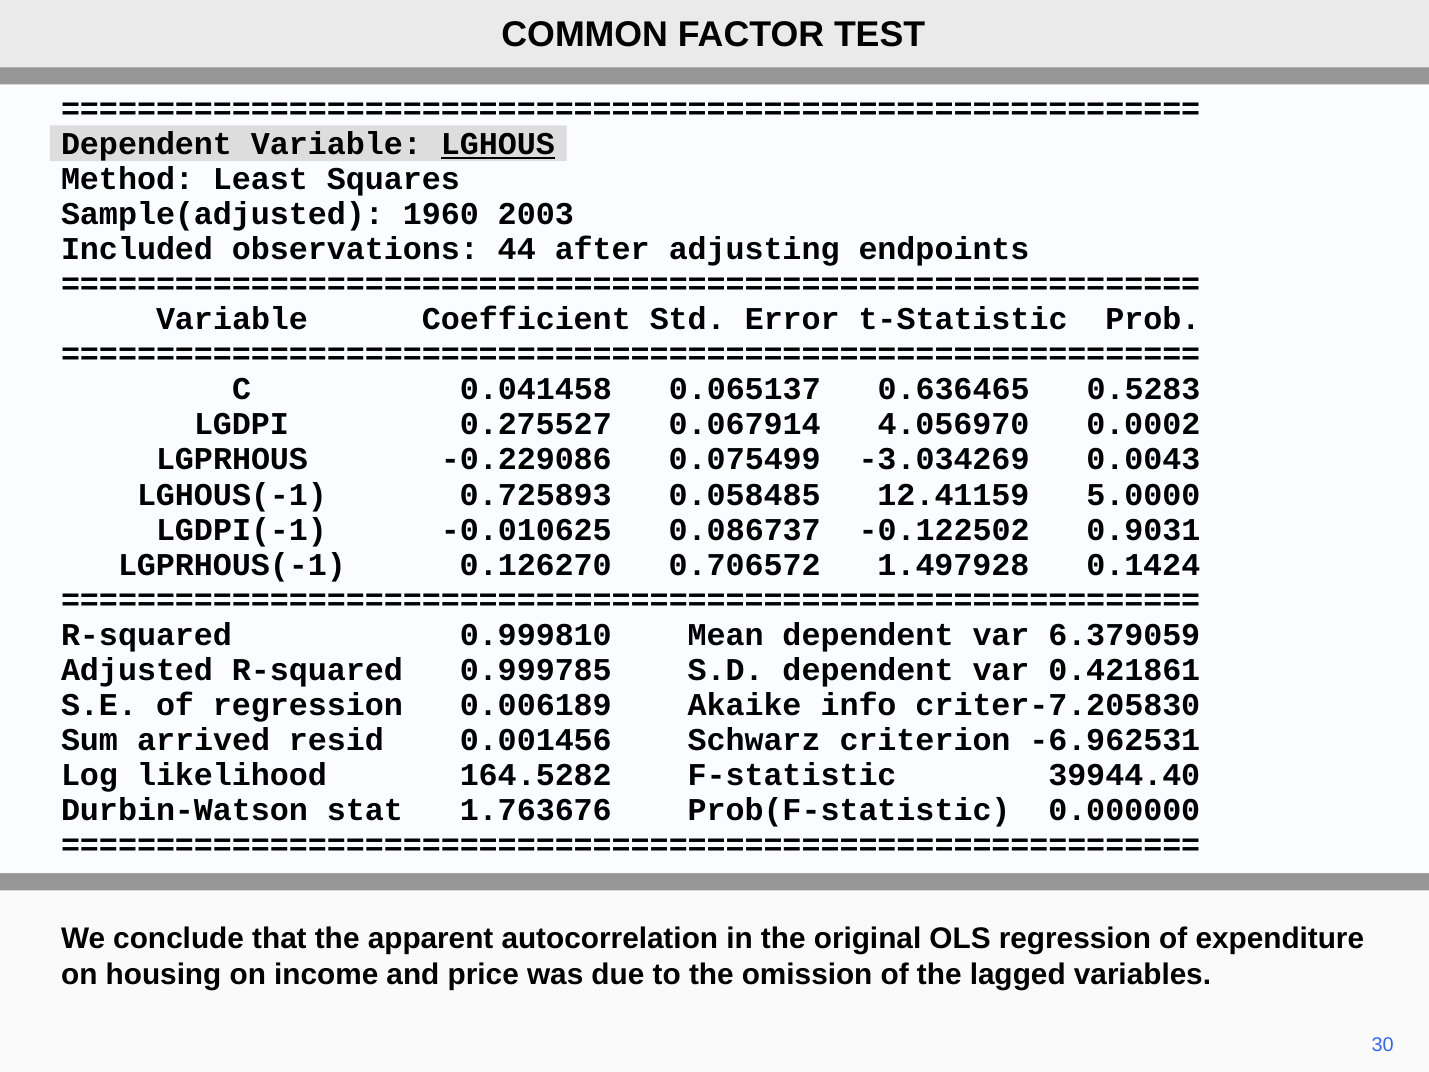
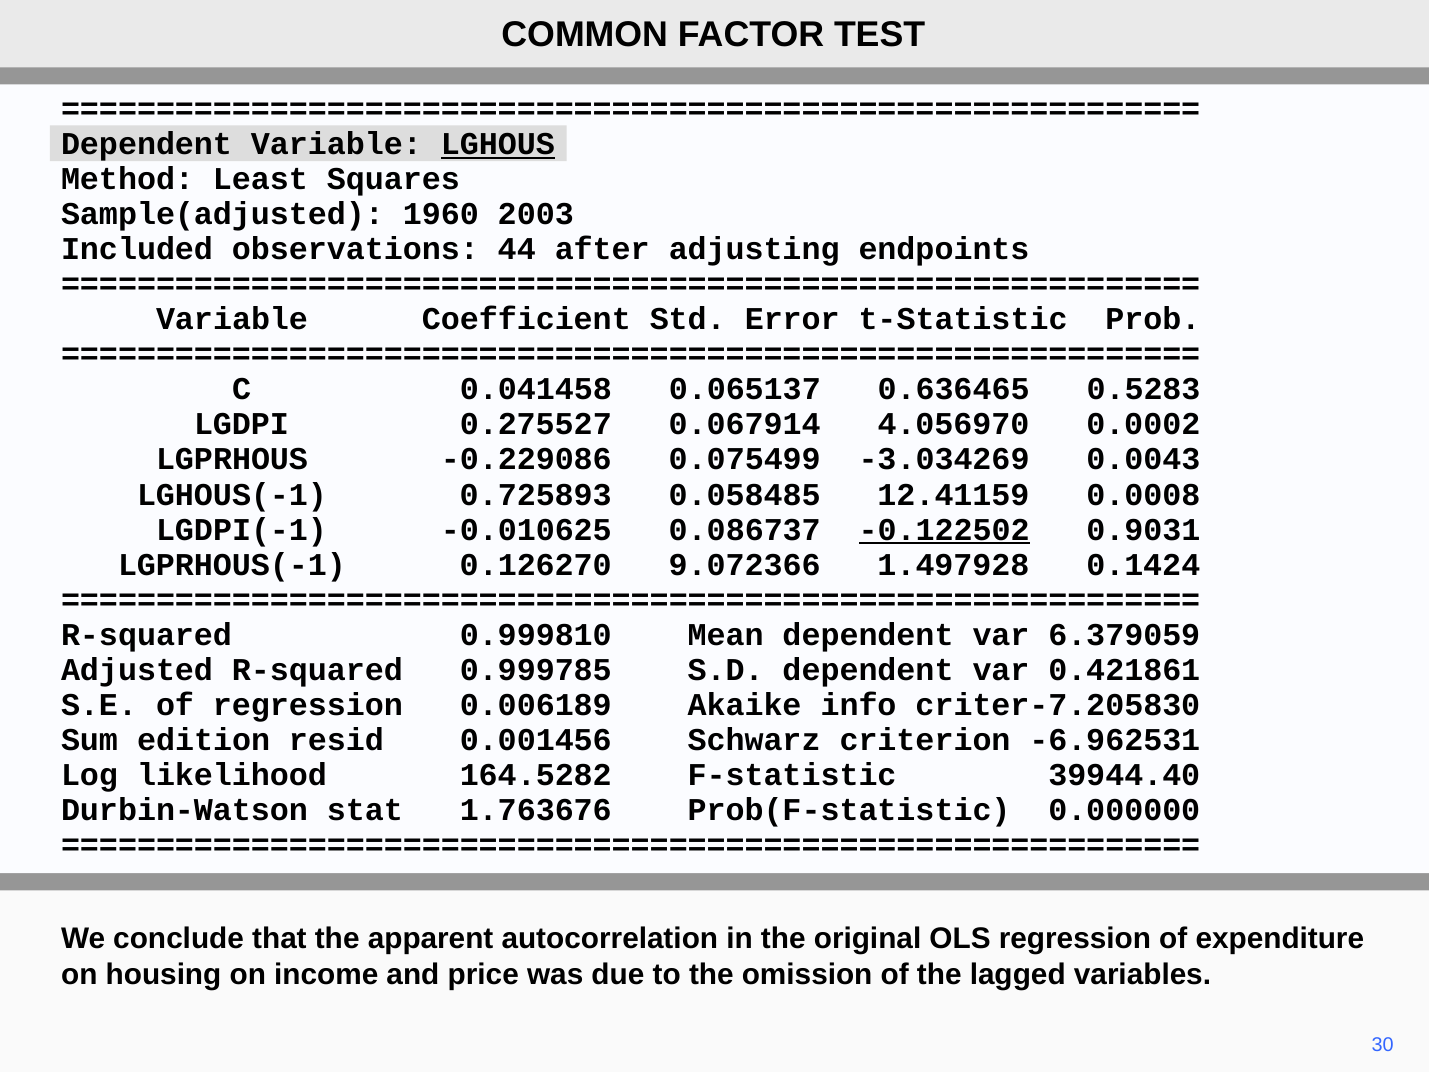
5.0000: 5.0000 -> 0.0008 (1143, 494)
-0.122502 underline: none -> present (944, 530)
0.706572: 0.706572 -> 9.072366 (745, 565)
arrived: arrived -> edition (204, 740)
